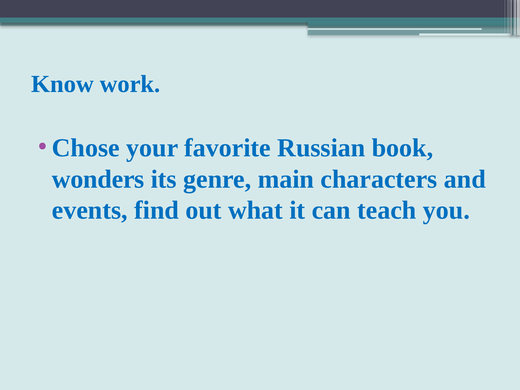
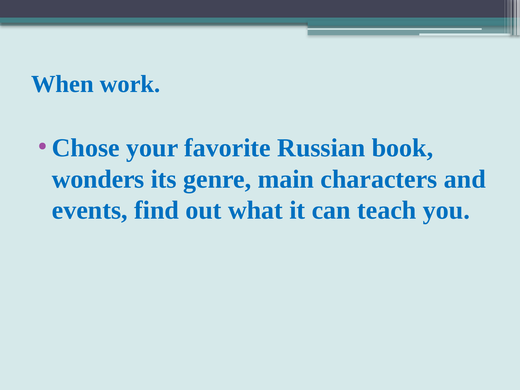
Know: Know -> When (62, 84)
